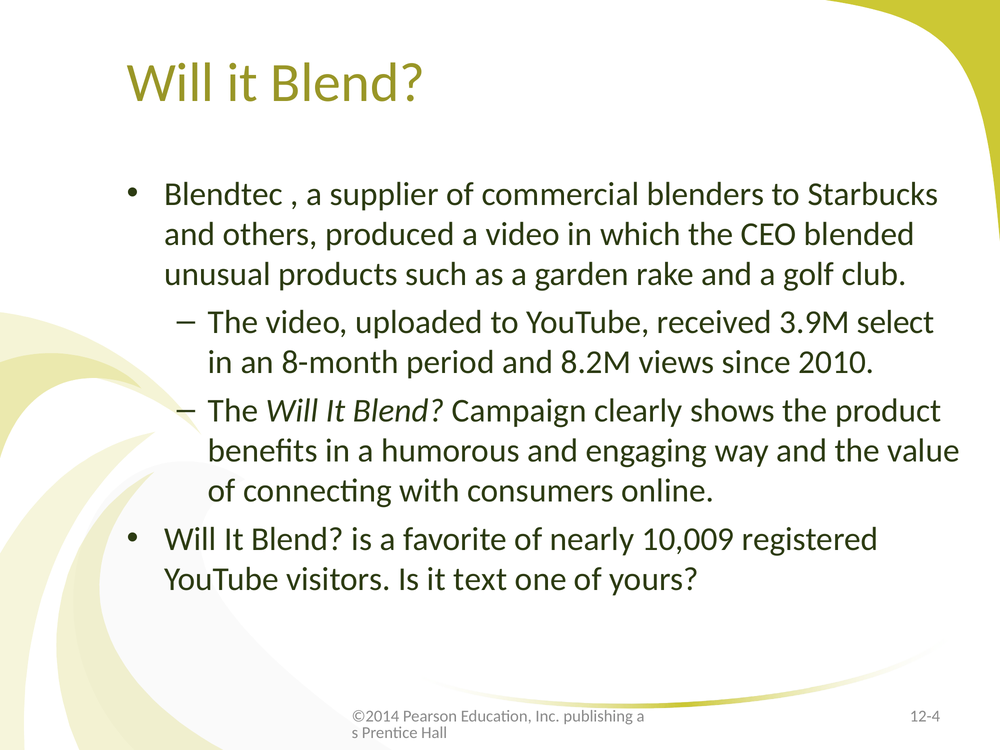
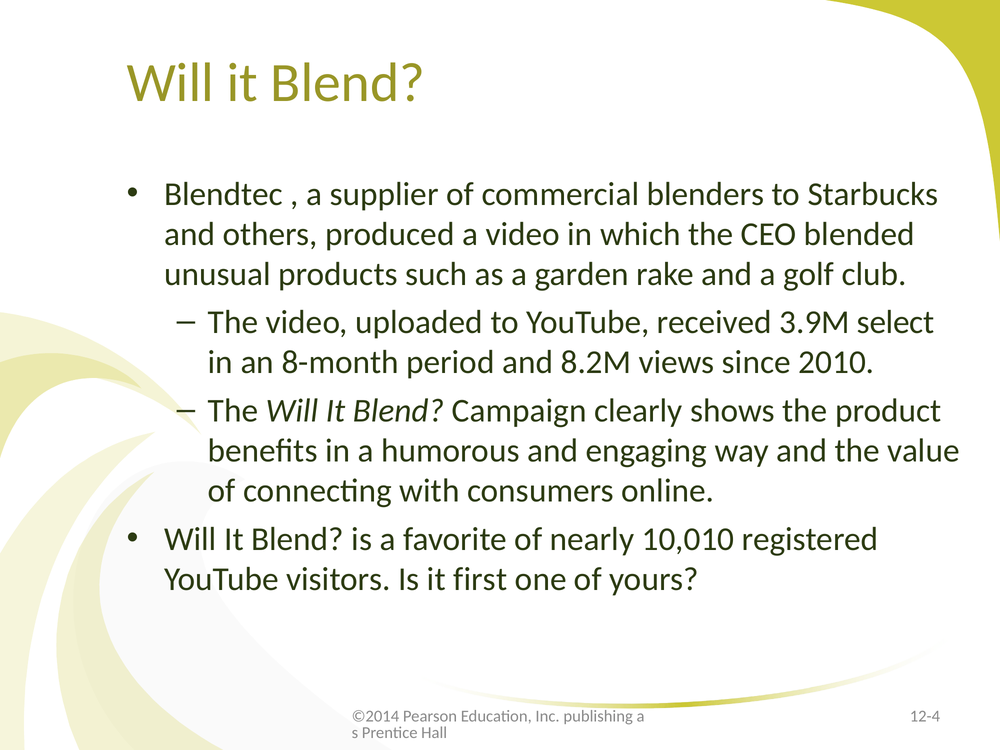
10,009: 10,009 -> 10,010 (688, 539)
text: text -> first (480, 579)
